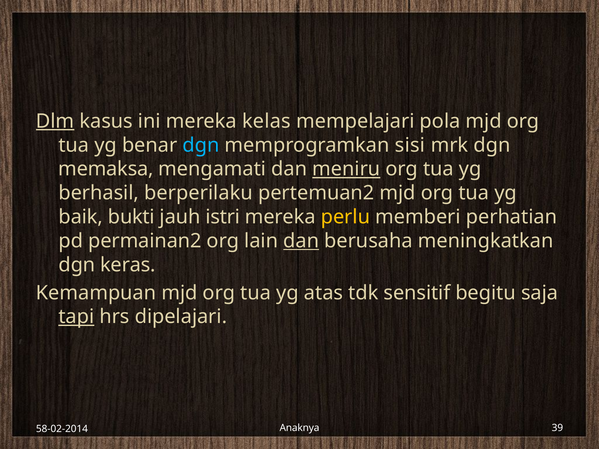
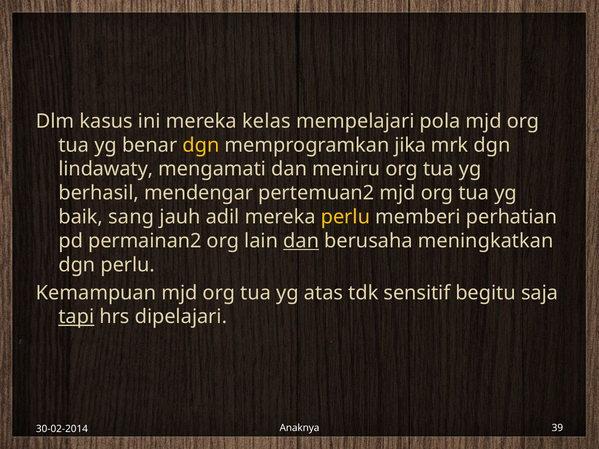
Dlm underline: present -> none (55, 121)
dgn colour: light blue -> yellow (201, 145)
sisi: sisi -> jika (410, 145)
memaksa: memaksa -> lindawaty (106, 169)
meniru underline: present -> none (346, 169)
berperilaku: berperilaku -> mendengar (199, 193)
bukti: bukti -> sang (131, 217)
istri: istri -> adil (223, 217)
dgn keras: keras -> perlu (128, 265)
58-02-2014: 58-02-2014 -> 30-02-2014 (62, 429)
